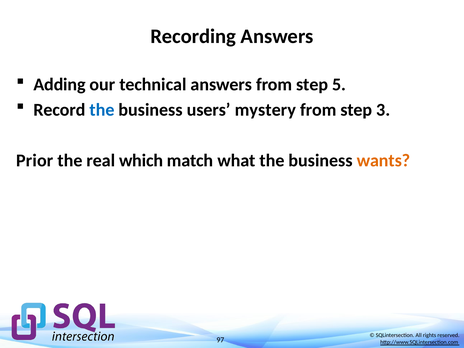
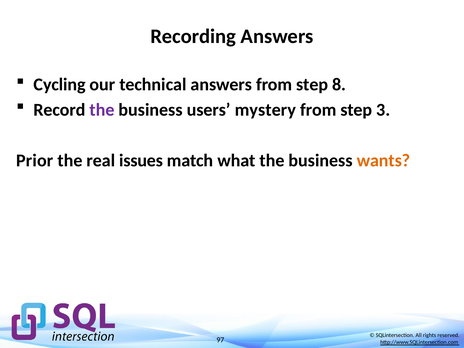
Adding: Adding -> Cycling (60, 85)
5: 5 -> 8 (339, 85)
the colour: blue -> purple (102, 110)
which: which -> issues (141, 160)
